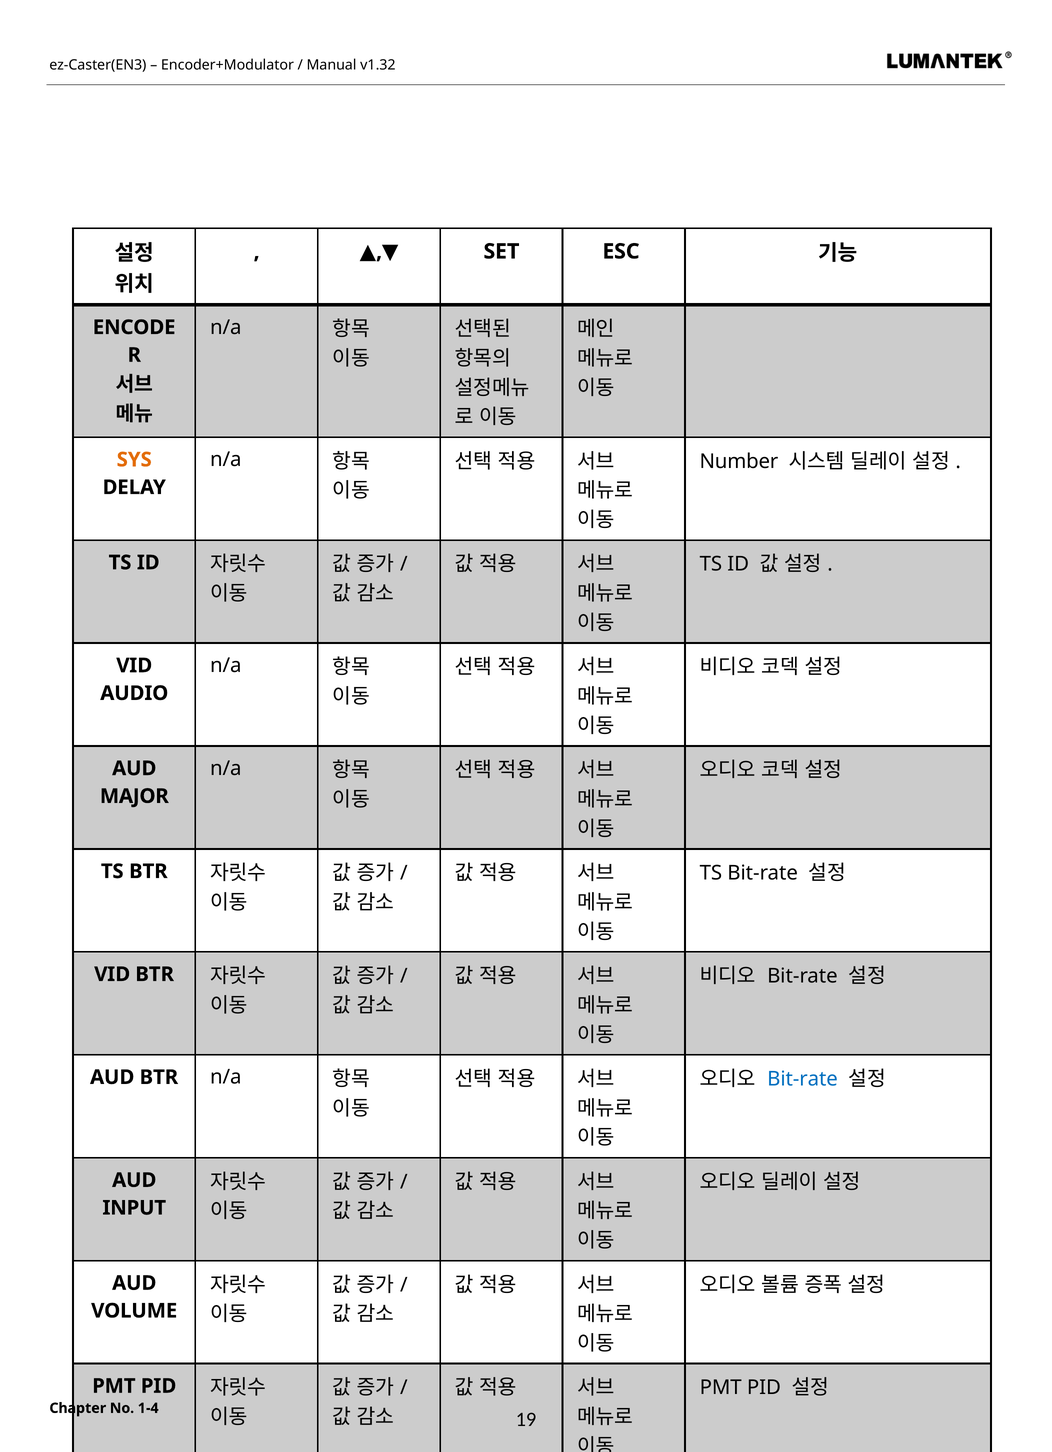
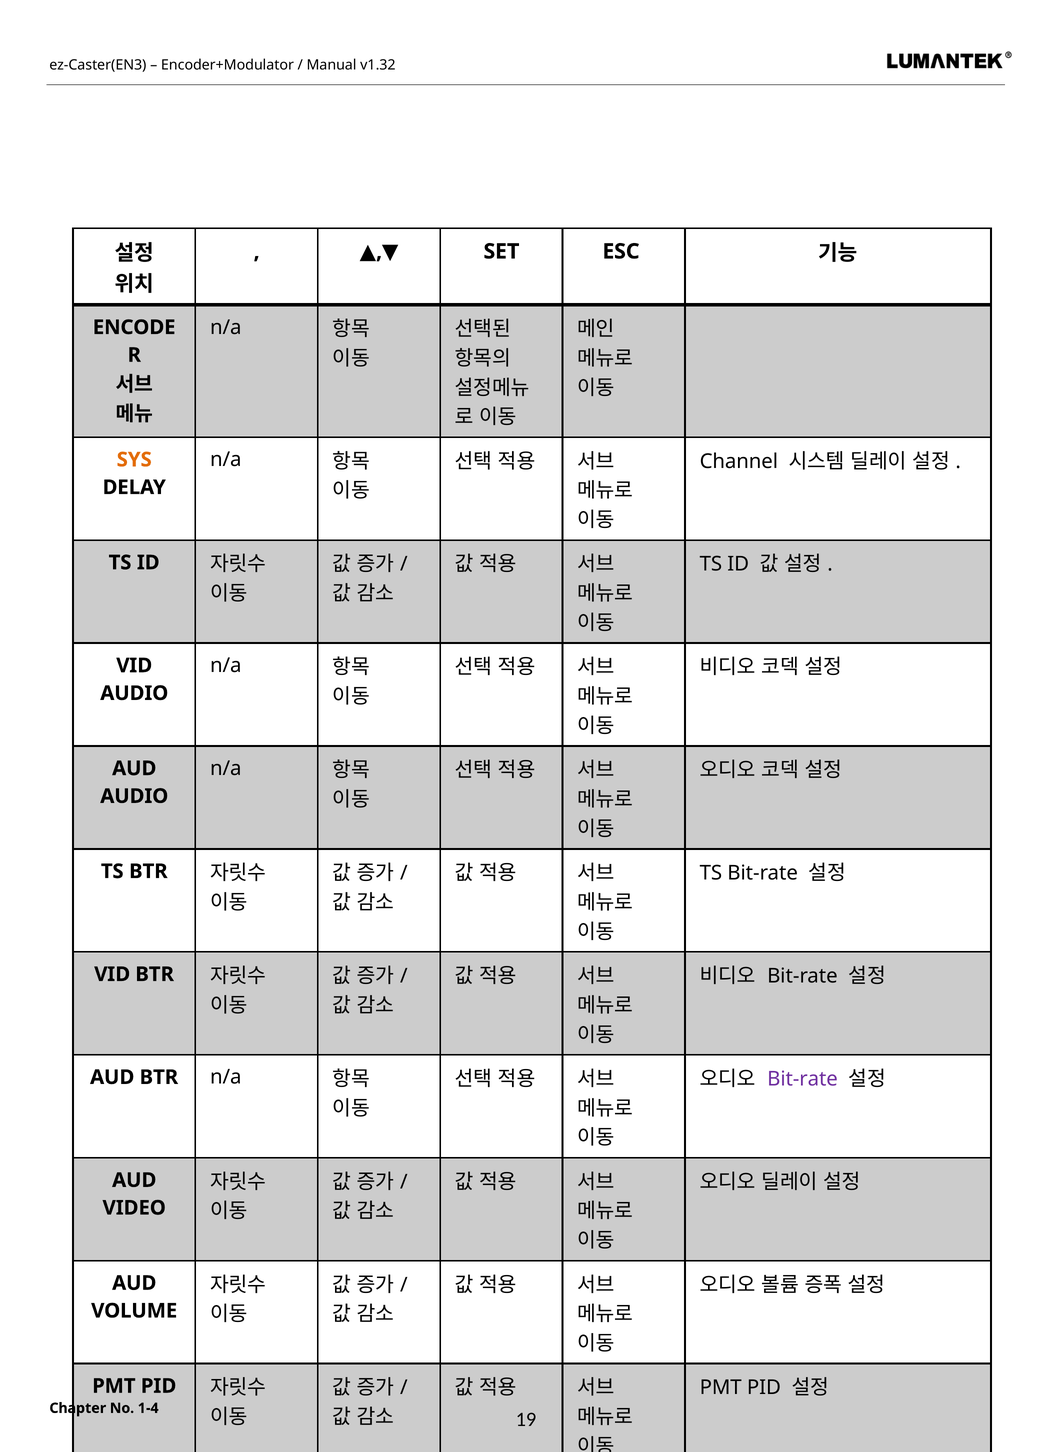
Number: Number -> Channel (739, 461)
MAJOR: MAJOR -> AUDIO (134, 796)
Bit-rate colour: blue -> purple (803, 1079)
INPUT: INPUT -> VIDEO (134, 1208)
